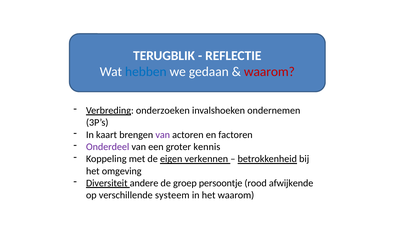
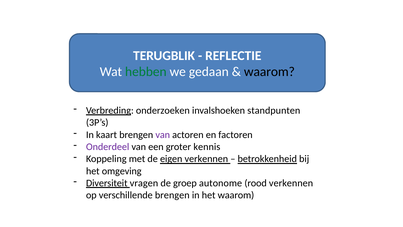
hebben colour: blue -> green (146, 72)
waarom colour: red -> black (269, 72)
ondernemen: ondernemen -> standpunten (274, 110)
andere: andere -> vragen (144, 183)
persoontje: persoontje -> autonome (221, 183)
rood afwijkende: afwijkende -> verkennen (291, 183)
verschillende systeem: systeem -> brengen (172, 195)
